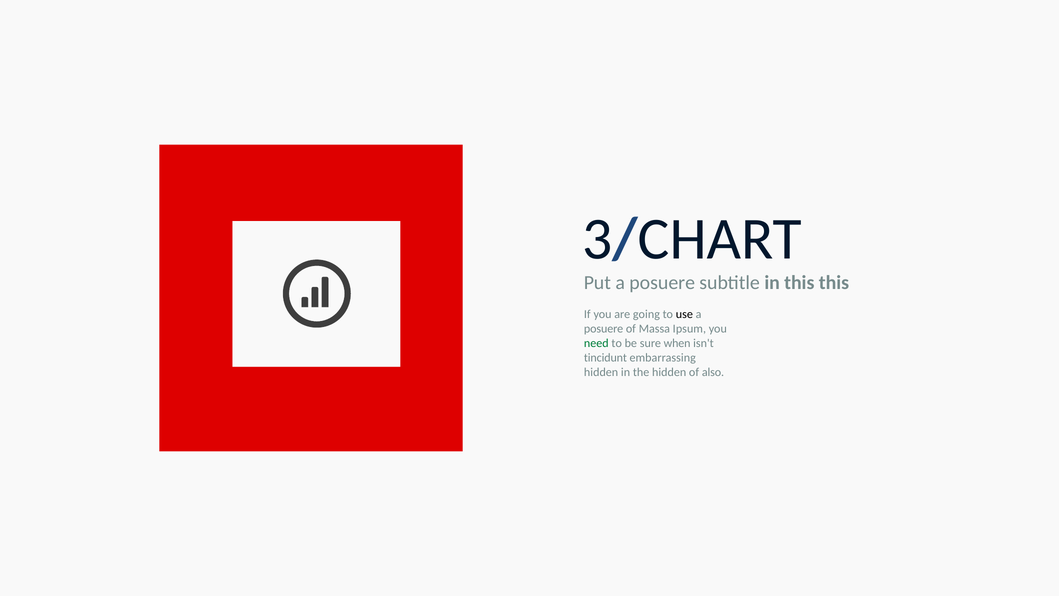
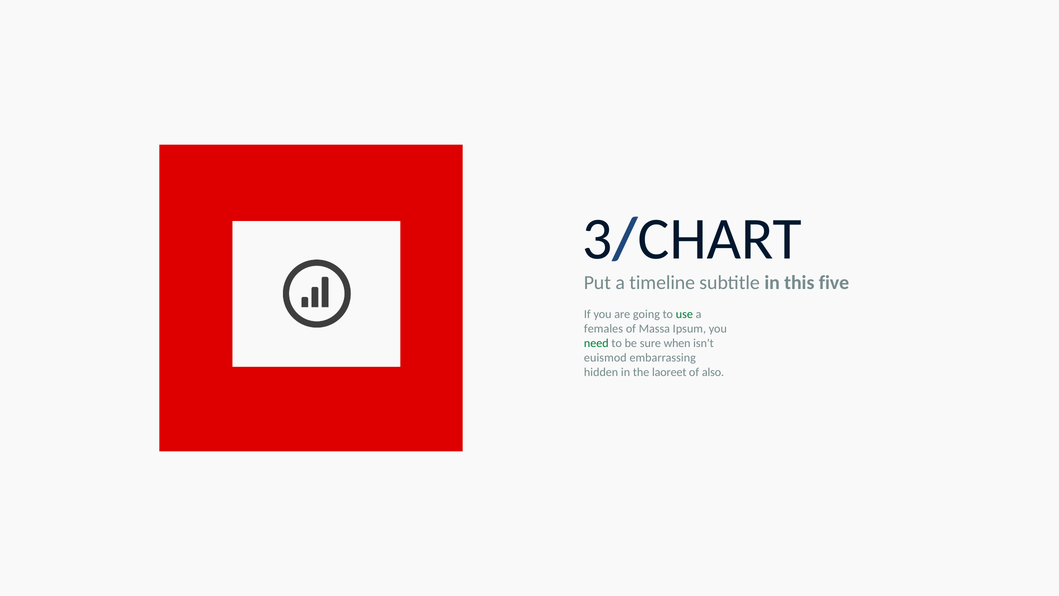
Put a posuere: posuere -> timeline (662, 283)
this this: this -> five (834, 283)
use colour: black -> green (684, 314)
posuere: posuere -> females (604, 328)
tincidunt: tincidunt -> euismod (605, 358)
the hidden: hidden -> laoreet (669, 372)
